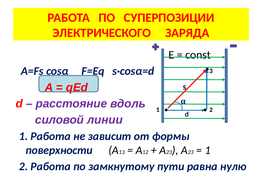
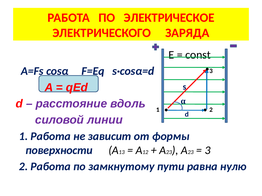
СУПЕРПОЗИЦИИ: СУПЕРПОЗИЦИИ -> ЭЛЕКТРИЧЕСКОЕ (169, 18)
1: 1 -> 3 (208, 151)
